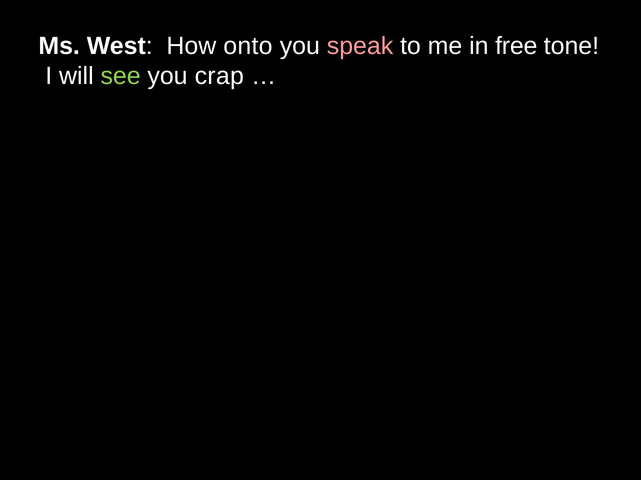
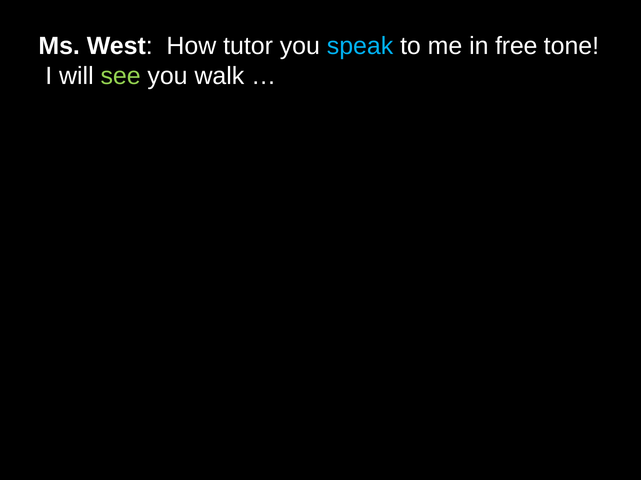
onto: onto -> tutor (248, 46)
speak colour: pink -> light blue (360, 46)
crap: crap -> walk (219, 76)
